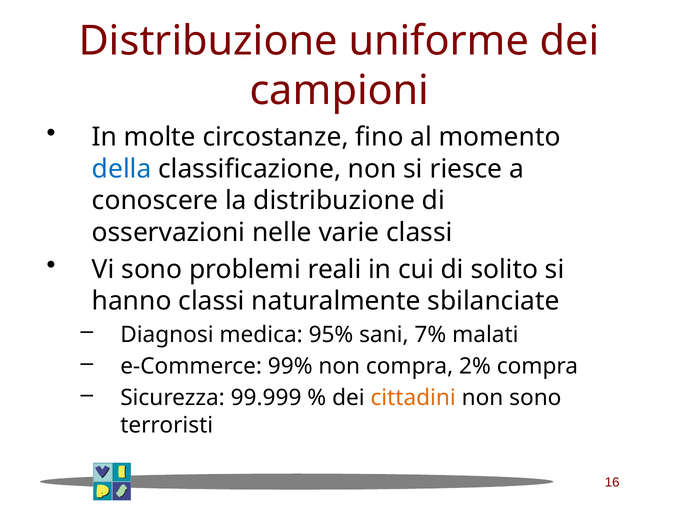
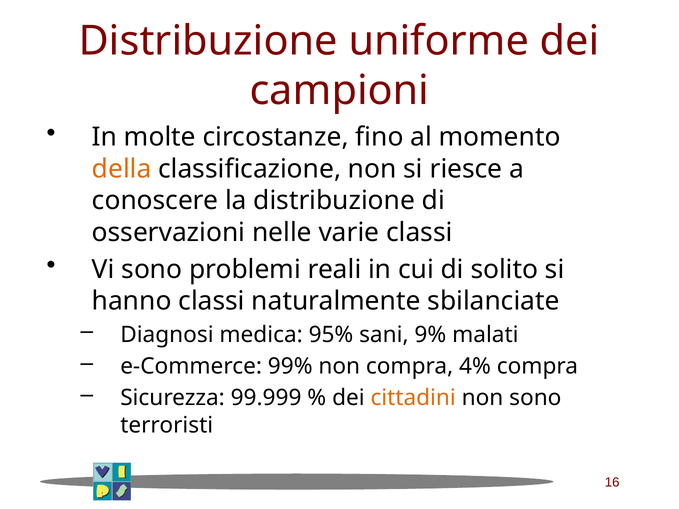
della colour: blue -> orange (122, 169)
7%: 7% -> 9% (430, 335)
2%: 2% -> 4% (475, 367)
